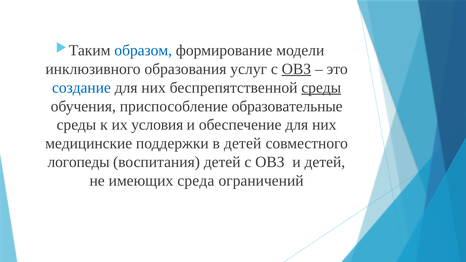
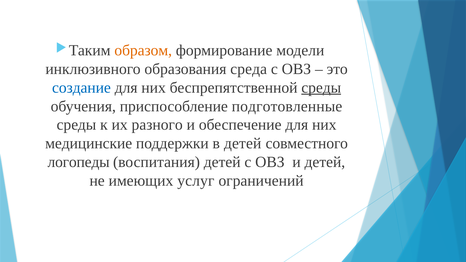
образом colour: blue -> orange (143, 50)
услуг: услуг -> среда (249, 69)
ОВЗ underline: present -> none (296, 69)
образовательные: образовательные -> подготовленные (287, 106)
условия: условия -> разного (157, 125)
среда: среда -> услуг (196, 181)
